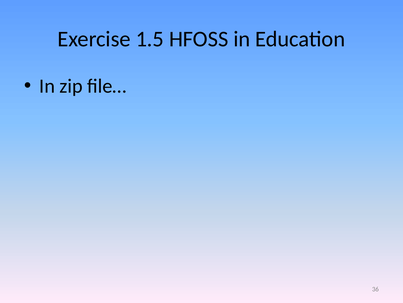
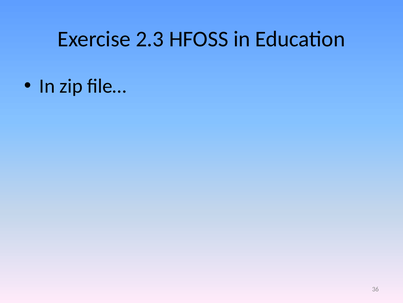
1.5: 1.5 -> 2.3 (150, 39)
